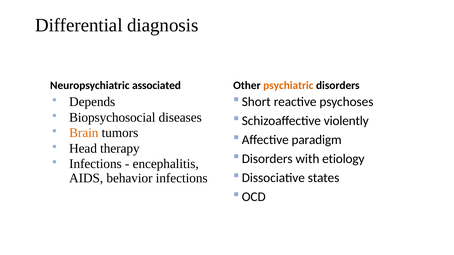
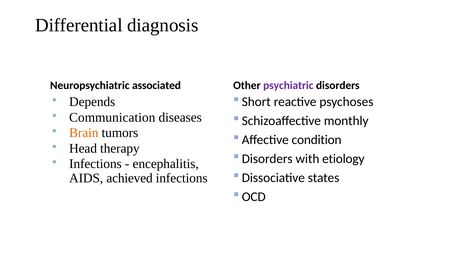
psychiatric colour: orange -> purple (288, 85)
Biopsychosocial: Biopsychosocial -> Communication (112, 118)
violently: violently -> monthly (346, 121)
paradigm: paradigm -> condition (317, 140)
behavior: behavior -> achieved (130, 178)
